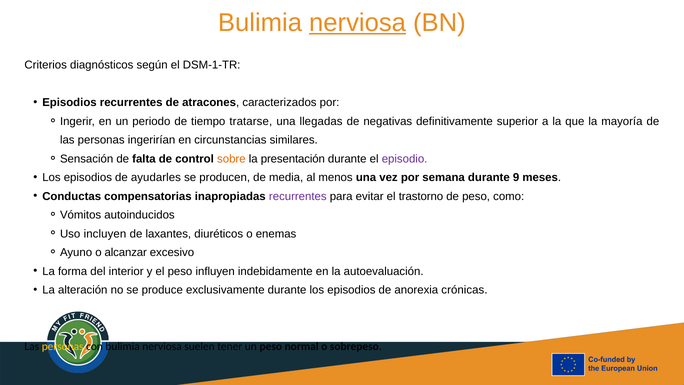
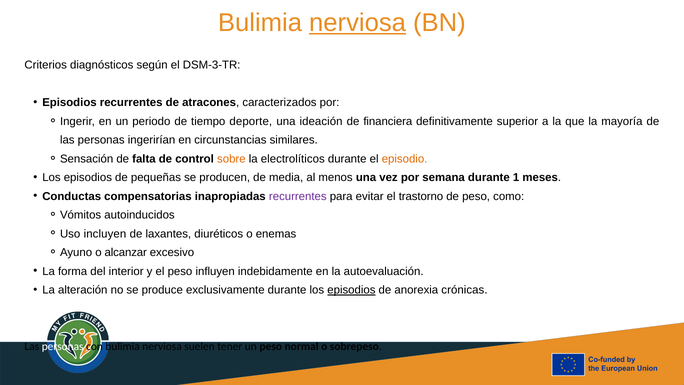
DSM-1-TR: DSM-1-TR -> DSM-3-TR (212, 65)
tratarse: tratarse -> deporte (251, 121)
llegadas: llegadas -> ideación (321, 121)
negativas: negativas -> financiera (388, 121)
presentación: presentación -> electrolíticos (293, 159)
episodio colour: purple -> orange (405, 159)
ayudarles: ayudarles -> pequeñas (156, 177)
9: 9 -> 1 (516, 177)
episodios underline: none -> present (351, 290)
personas colour: yellow -> white (63, 346)
